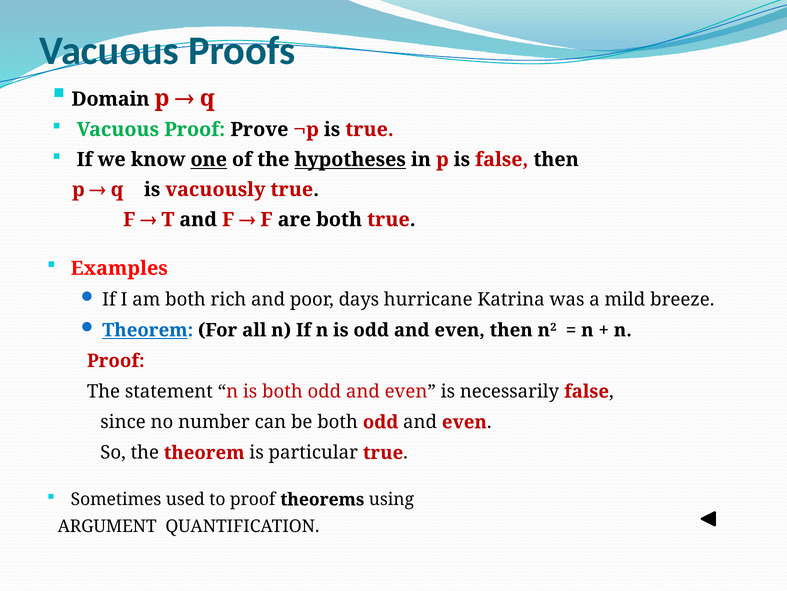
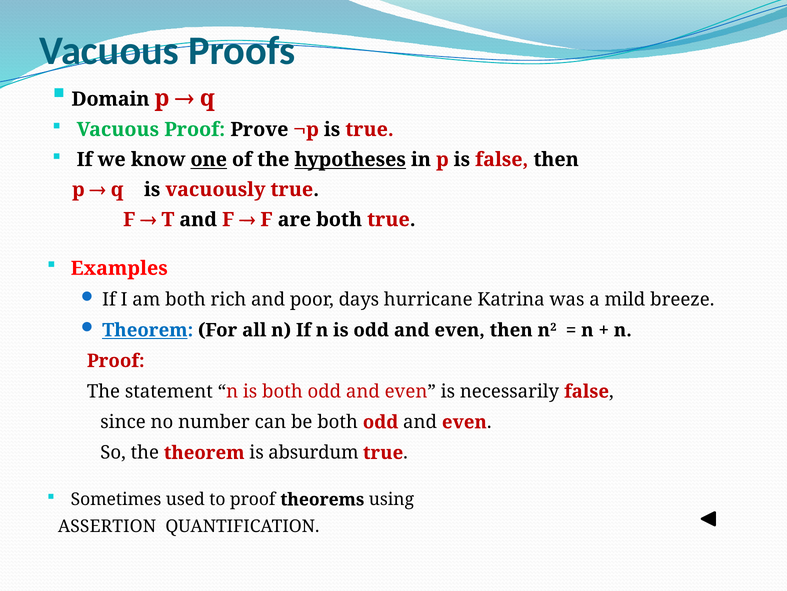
particular: particular -> absurdum (313, 452)
ARGUMENT: ARGUMENT -> ASSERTION (107, 526)
